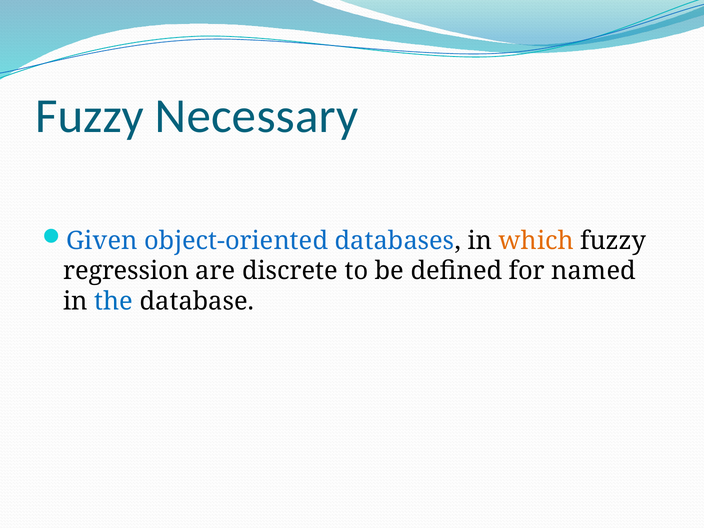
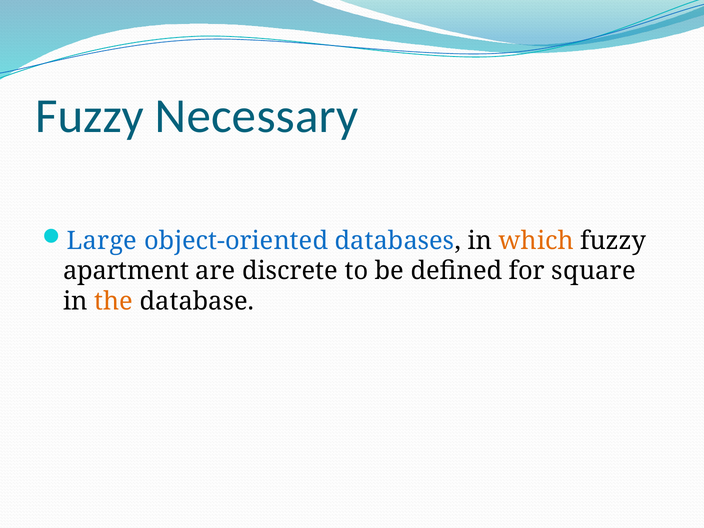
Given: Given -> Large (102, 241)
regression: regression -> apartment (126, 271)
named: named -> square (594, 271)
the colour: blue -> orange (114, 302)
